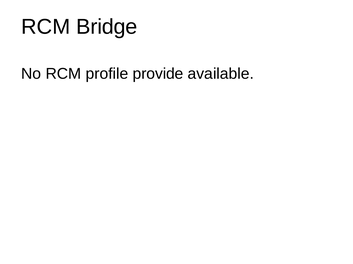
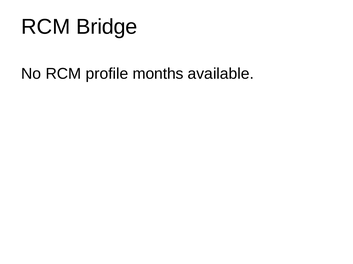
provide: provide -> months (158, 74)
